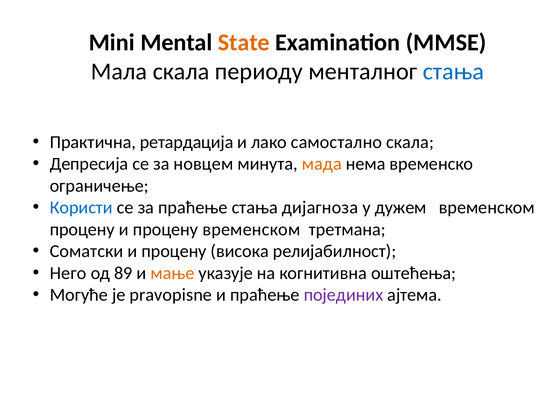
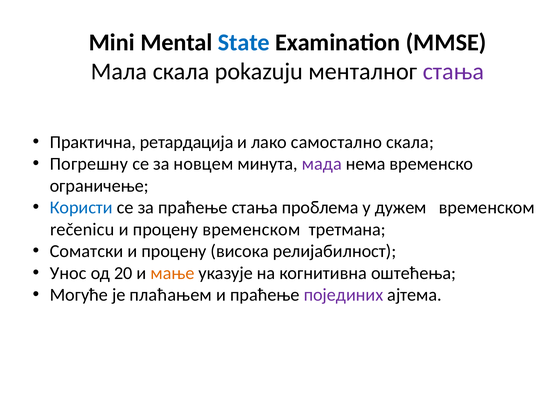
State colour: orange -> blue (244, 42)
периоду: периоду -> pokazuju (259, 72)
стања colour: blue -> purple (453, 72)
Депресија: Депресија -> Погрешну (89, 164)
мада colour: orange -> purple (322, 164)
дијагноза: дијагноза -> проблема (320, 207)
процену: процену -> rečenicu (82, 229)
Него: Него -> Унос (68, 273)
89: 89 -> 20 (123, 273)
pravopisne: pravopisne -> плаћањем (171, 295)
